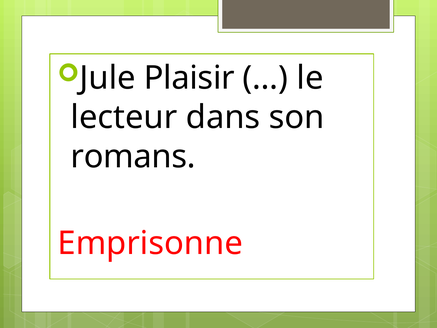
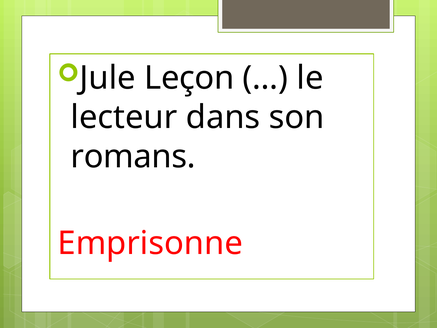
Plaisir: Plaisir -> Leçon (189, 78)
